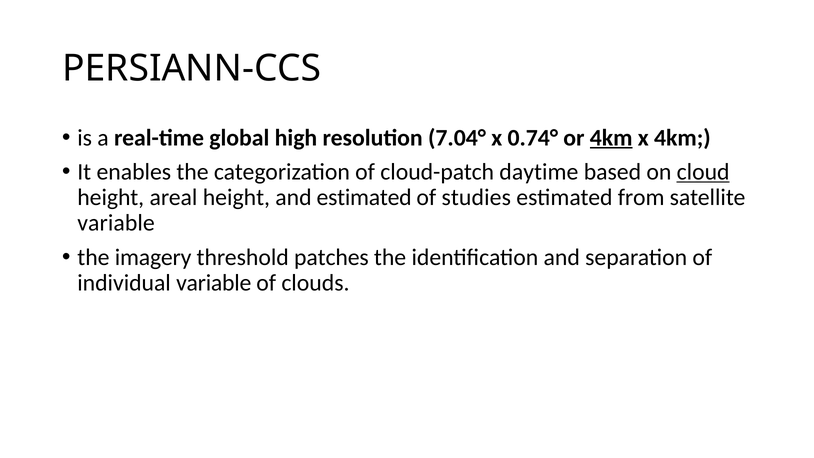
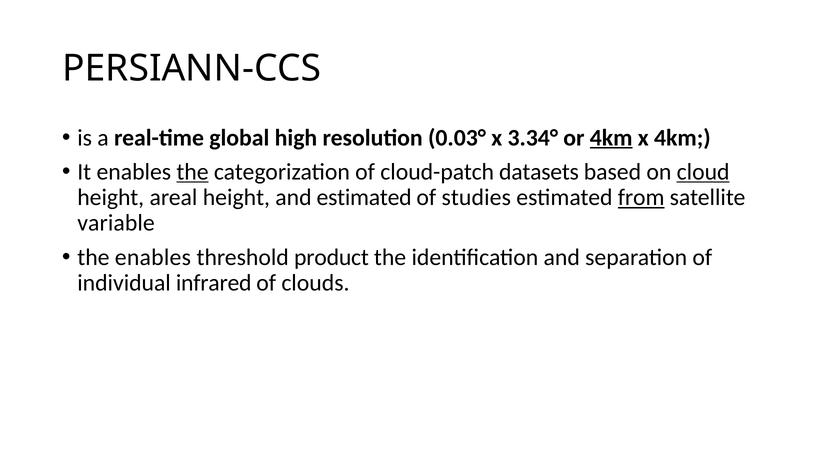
7.04°: 7.04° -> 0.03° (457, 138)
0.74°: 0.74° -> 3.34° (533, 138)
the underline: none -> present (193, 172)
daytime: daytime -> datasets (539, 172)
from underline: none -> present (641, 197)
the imagery: imagery -> enables (153, 257)
patches: patches -> product (331, 257)
individual variable: variable -> infrared (214, 283)
